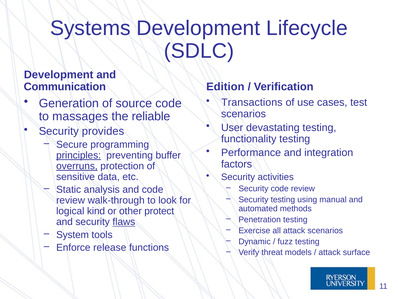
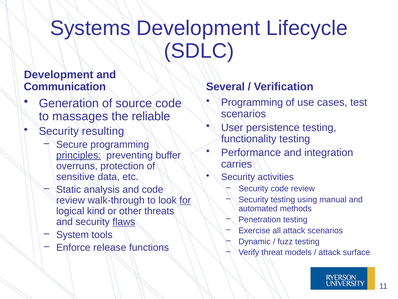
Edition: Edition -> Several (225, 87)
Transactions: Transactions -> Programming (252, 102)
devastating: devastating -> persistence (273, 127)
provides: provides -> resulting (103, 131)
factors: factors -> carries (237, 164)
overruns underline: present -> none (77, 166)
for underline: none -> present (185, 200)
protect: protect -> threats (159, 211)
